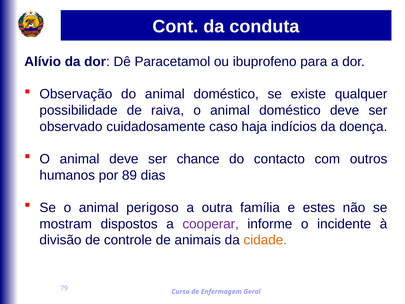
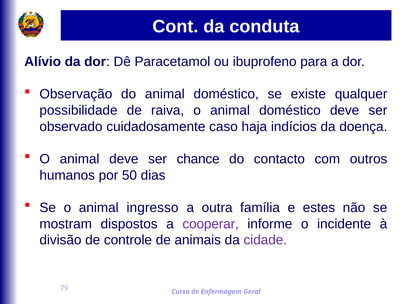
89: 89 -> 50 (129, 175)
perigoso: perigoso -> ingresso (152, 207)
cidade colour: orange -> purple (265, 240)
